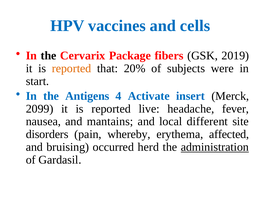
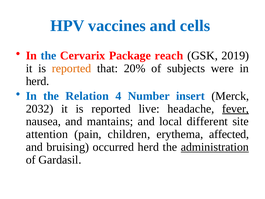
the colour: black -> blue (49, 56)
fibers: fibers -> reach (169, 56)
start: start -> herd (38, 81)
Antigens: Antigens -> Relation (87, 96)
Activate: Activate -> Number (149, 96)
2099: 2099 -> 2032 (40, 109)
fever underline: none -> present (236, 109)
disorders: disorders -> attention (47, 134)
whereby: whereby -> children (129, 134)
